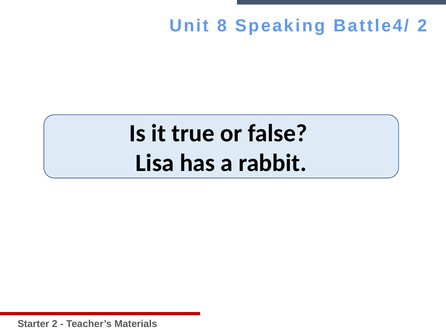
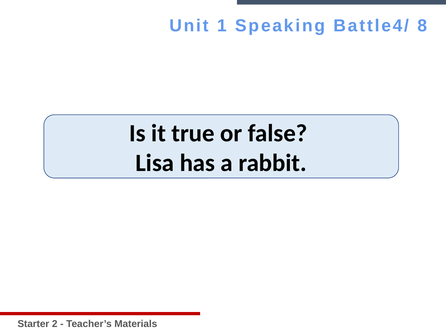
8: 8 -> 1 (222, 26)
Battle4/ 2: 2 -> 8 (422, 26)
